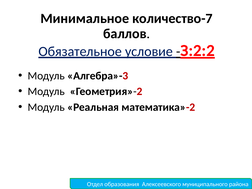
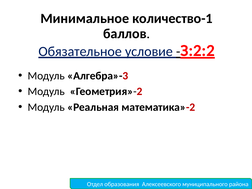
количество-7: количество-7 -> количество-1 (172, 18)
